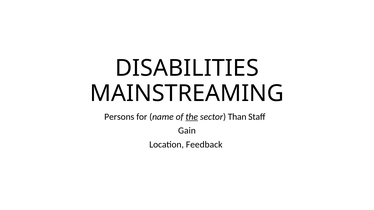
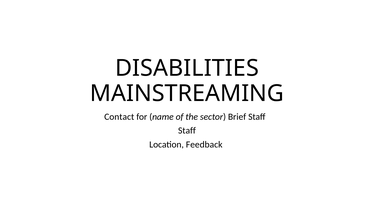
Persons: Persons -> Contact (119, 117)
the underline: present -> none (192, 117)
Than: Than -> Brief (237, 117)
Gain: Gain -> Staff (187, 131)
